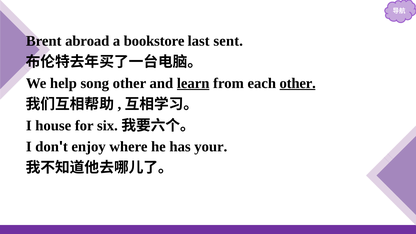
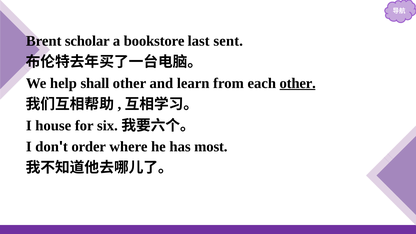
abroad: abroad -> scholar (87, 41)
song: song -> shall (95, 83)
learn underline: present -> none (193, 83)
enjoy: enjoy -> order (89, 147)
your: your -> most (211, 147)
